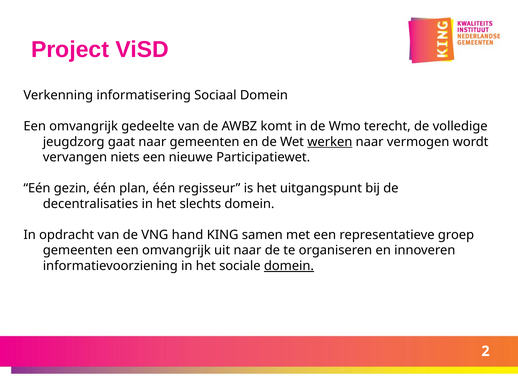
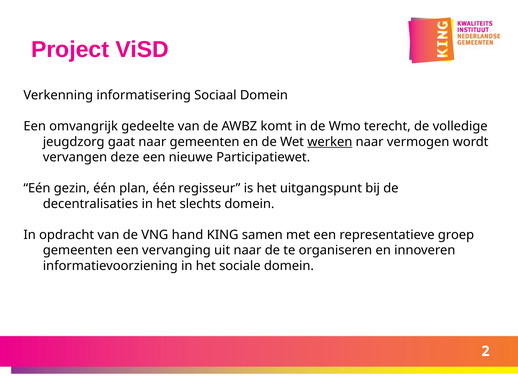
niets: niets -> deze (125, 157)
gemeenten een omvangrijk: omvangrijk -> vervanging (176, 251)
domein underline: present -> none (289, 266)
